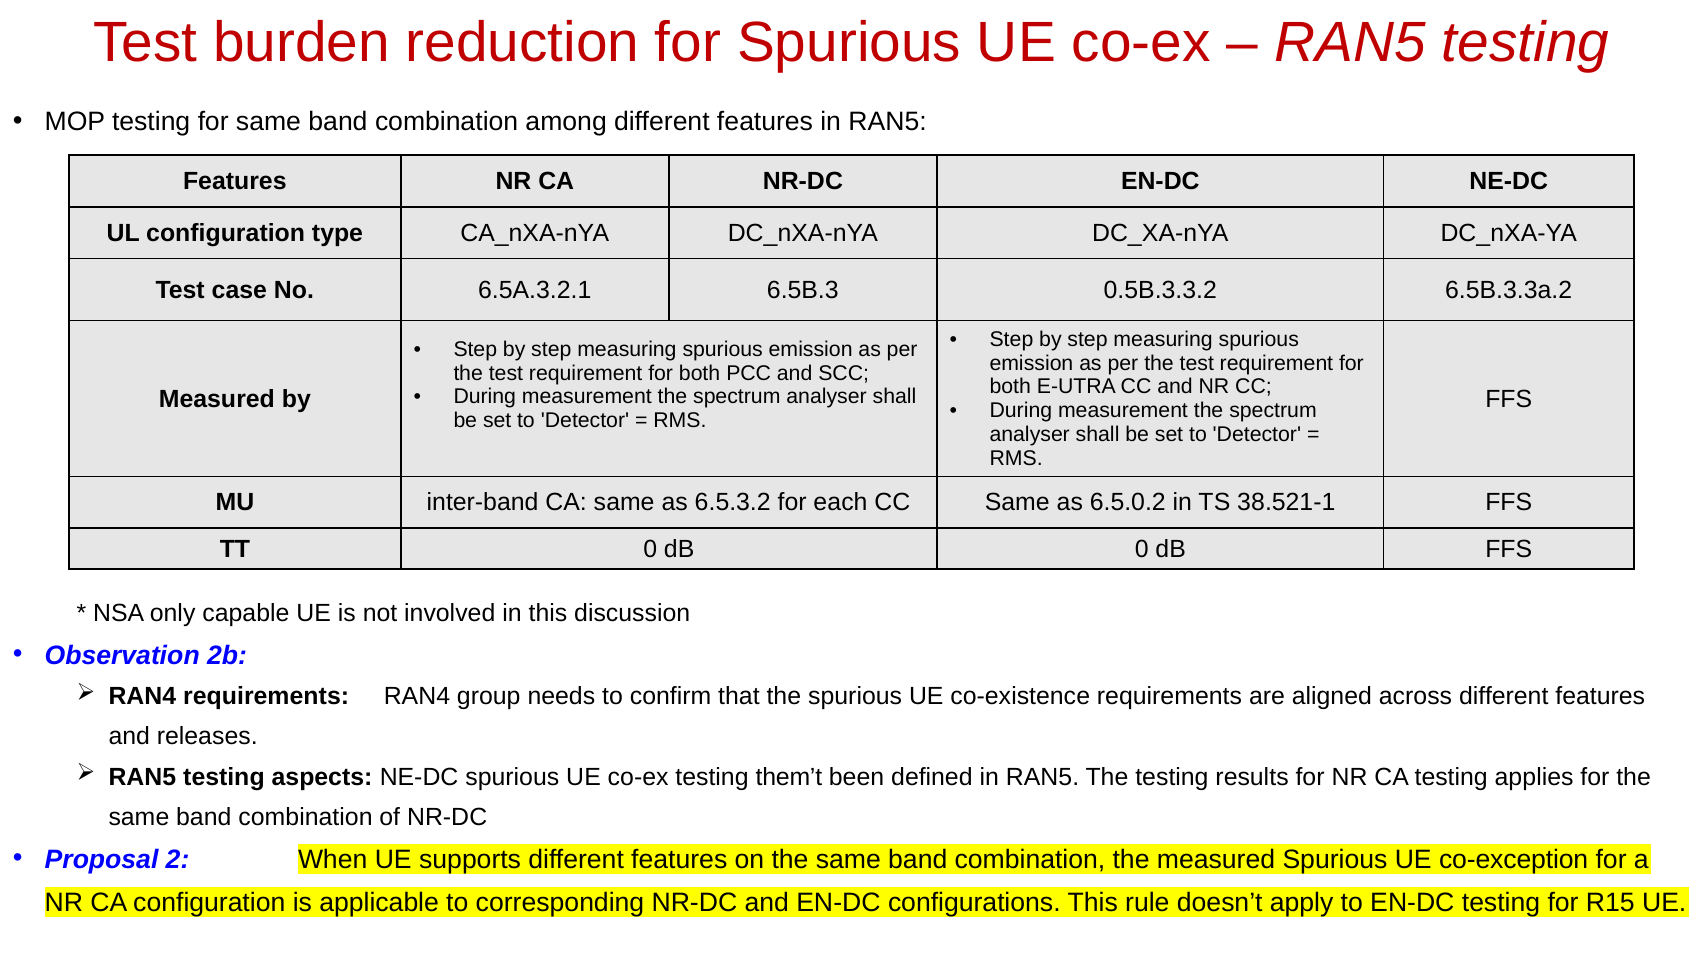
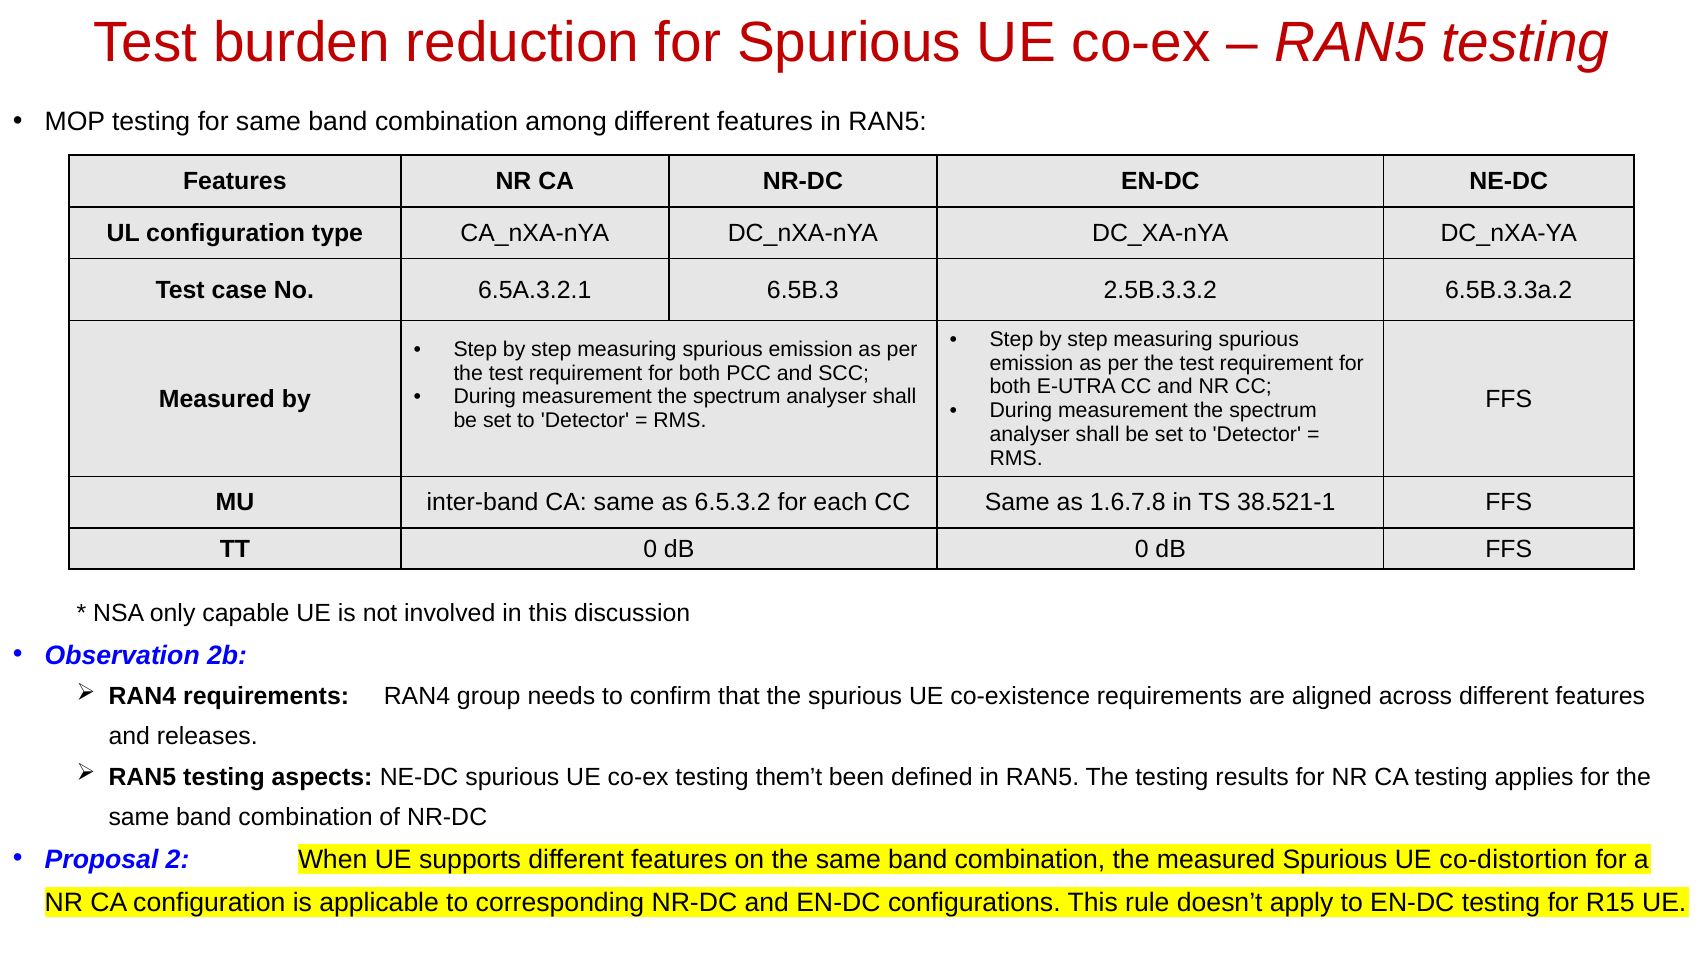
0.5B.3.3.2: 0.5B.3.3.2 -> 2.5B.3.3.2 (1160, 290)
6.5.0.2: 6.5.0.2 -> 1.6.7.8 (1128, 503)
co-exception: co-exception -> co-distortion (1513, 859)
